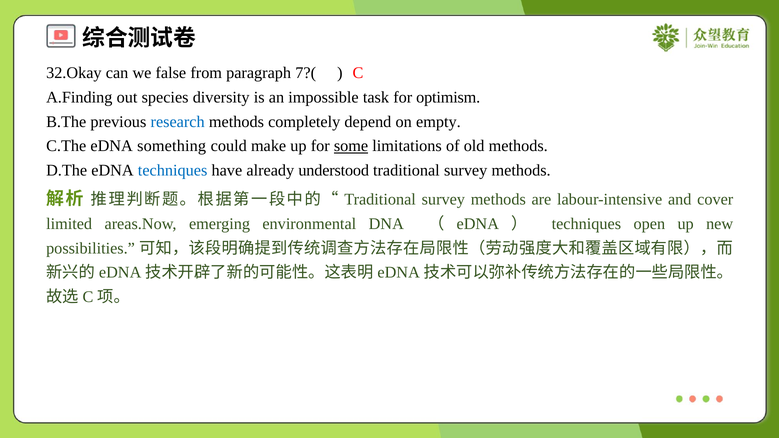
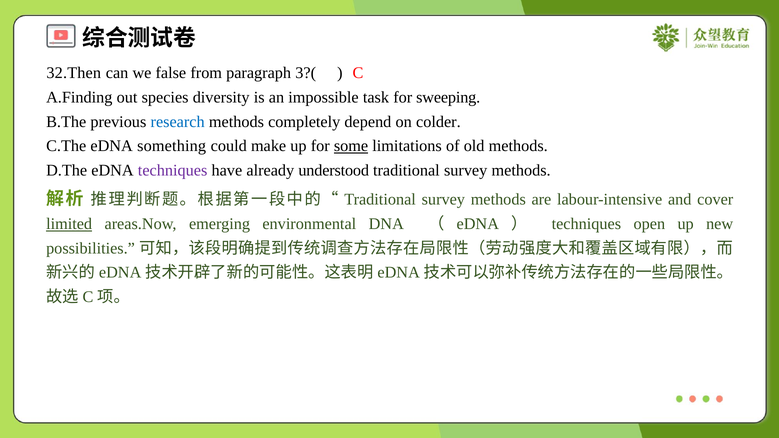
32.Okay: 32.Okay -> 32.Then (74, 73)
7?(: 7?( -> 3?( (306, 73)
optimism: optimism -> sweeping (448, 97)
empty: empty -> colder (438, 122)
techniques colour: blue -> purple (173, 170)
limited underline: none -> present (69, 224)
